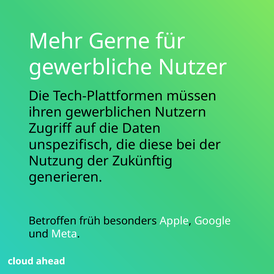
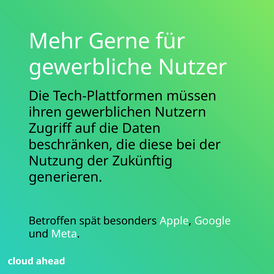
unspezifisch: unspezifisch -> beschränken (71, 145)
früh: früh -> spät (90, 221)
